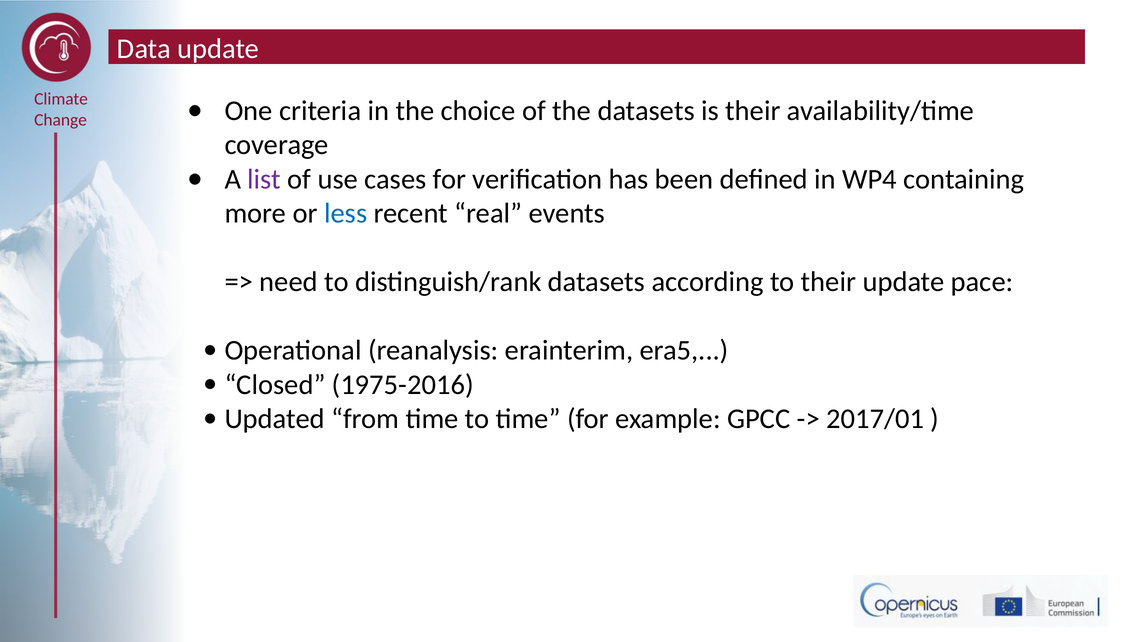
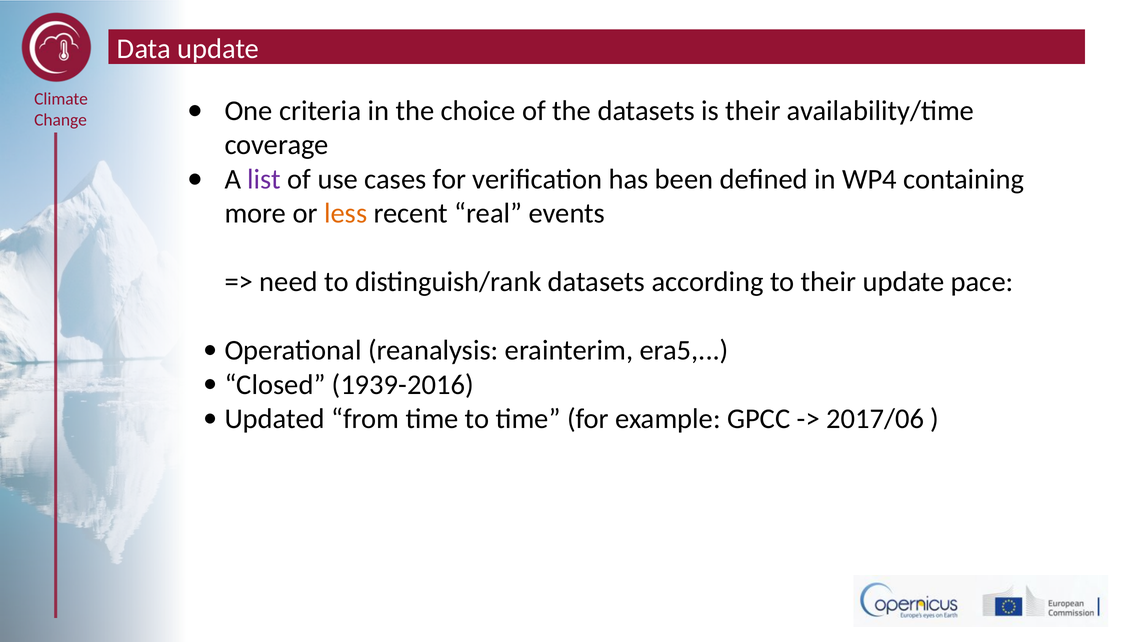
less colour: blue -> orange (346, 214)
1975-2016: 1975-2016 -> 1939-2016 (403, 385)
2017/01: 2017/01 -> 2017/06 (875, 419)
